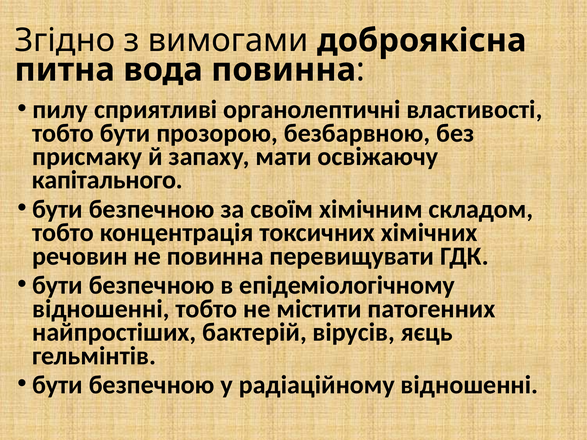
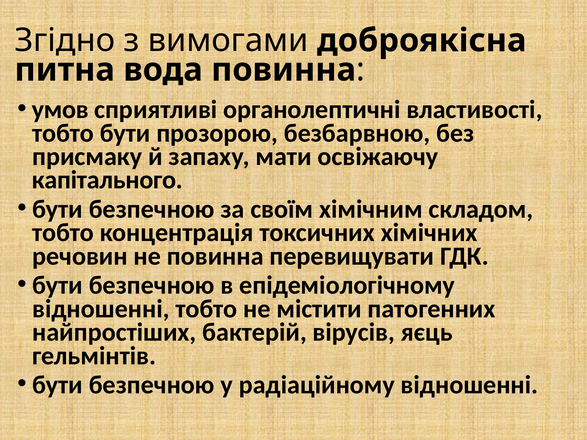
пилу: пилу -> умов (60, 110)
